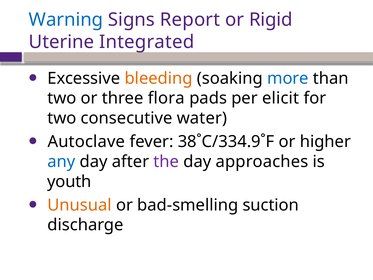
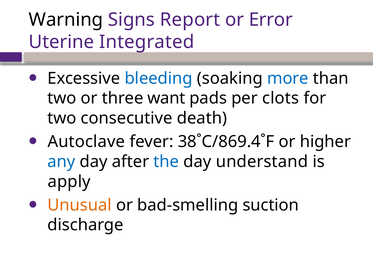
Warning colour: blue -> black (66, 20)
Rigid: Rigid -> Error (271, 20)
bleeding colour: orange -> blue (159, 78)
flora: flora -> want (166, 98)
elicit: elicit -> clots (281, 98)
water: water -> death (202, 118)
38˚C/334.9˚F: 38˚C/334.9˚F -> 38˚C/869.4˚F (226, 142)
the colour: purple -> blue (166, 161)
approaches: approaches -> understand (262, 161)
youth: youth -> apply (69, 181)
